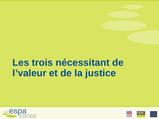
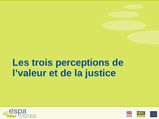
nécessitant: nécessitant -> perceptions (83, 63)
